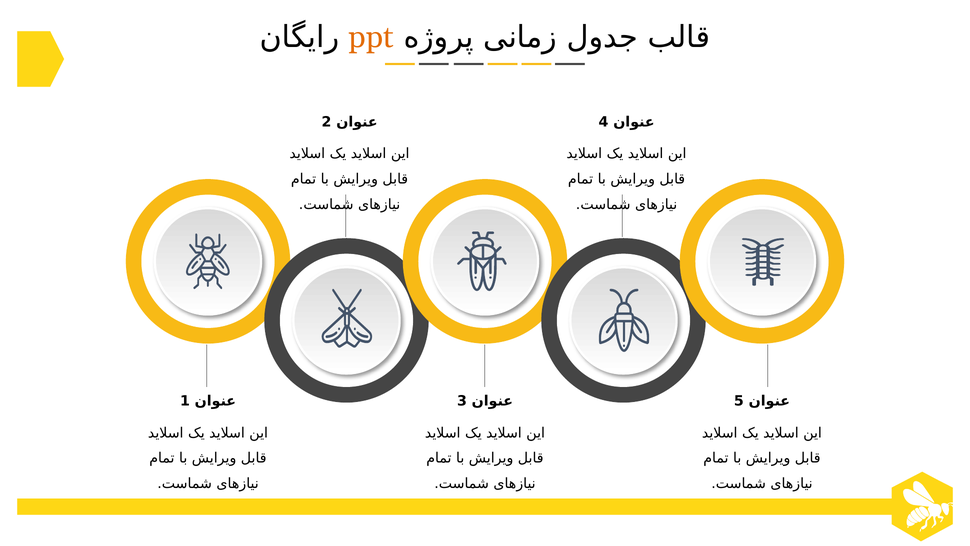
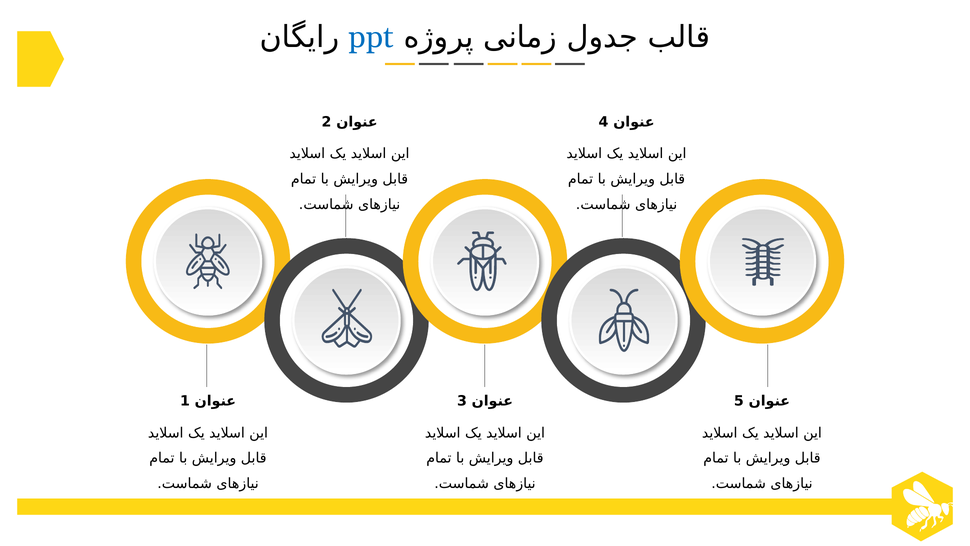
ppt colour: orange -> blue (371, 37)
